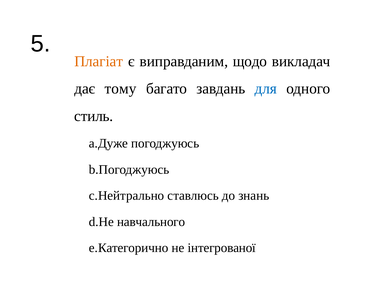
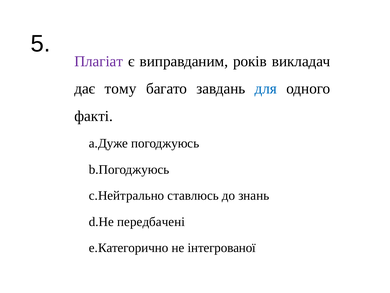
Плагіат colour: orange -> purple (99, 61)
щодо: щодо -> років (250, 61)
стиль: стиль -> факті (94, 116)
навчального: навчального -> передбачені (151, 221)
